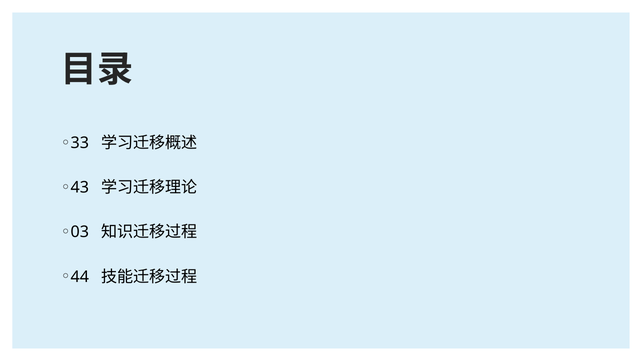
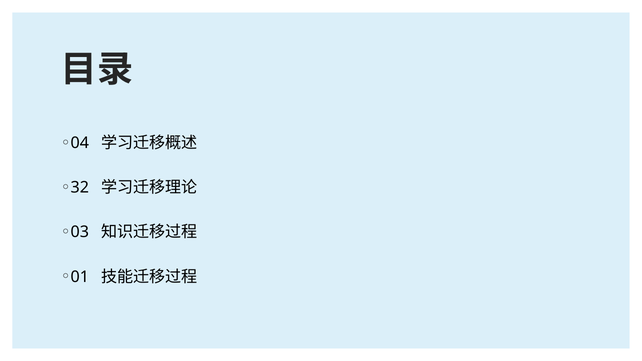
33: 33 -> 04 (80, 143)
43: 43 -> 32 (80, 188)
44: 44 -> 01 (80, 277)
